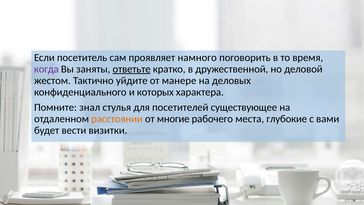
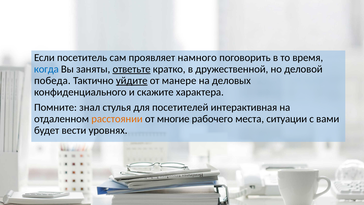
когда colour: purple -> blue (46, 69)
жестом: жестом -> победа (52, 80)
уйдите underline: none -> present (132, 80)
которых: которых -> скажите (155, 92)
существующее: существующее -> интерактивная (244, 107)
глубокие: глубокие -> ситуации (287, 119)
визитки: визитки -> уровнях (108, 130)
